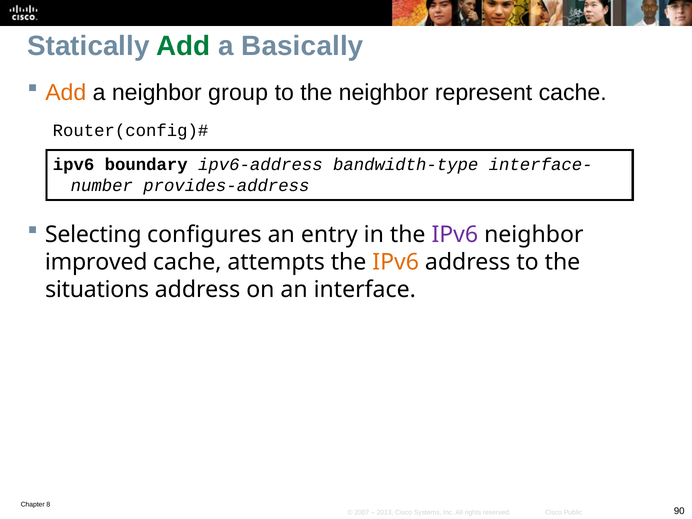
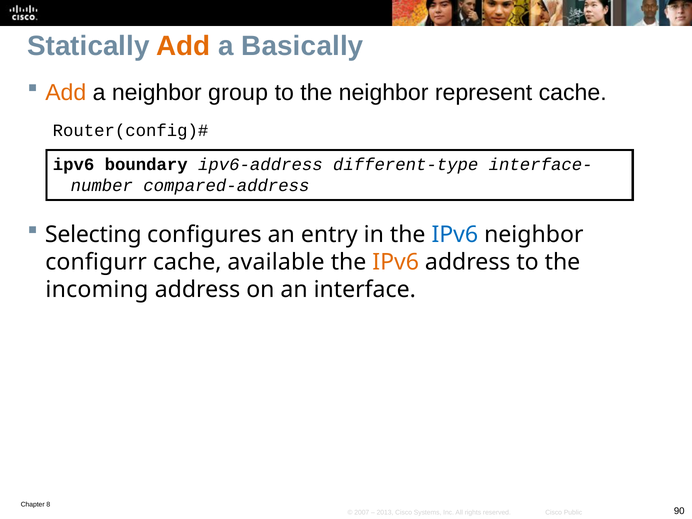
Add colour: green -> orange (183, 46)
bandwidth-type: bandwidth-type -> different-type (406, 165)
provides-address: provides-address -> compared-address (226, 185)
IPv6 colour: purple -> blue (455, 234)
improved: improved -> configurr (96, 262)
attempts: attempts -> available (276, 262)
situations: situations -> incoming (97, 290)
